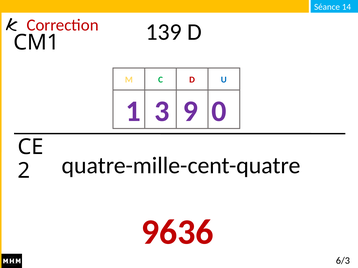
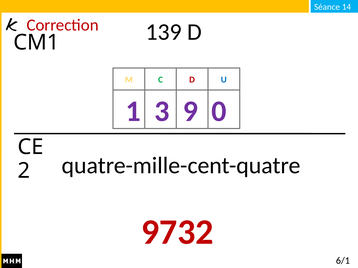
9636: 9636 -> 9732 (177, 233)
6/3: 6/3 -> 6/1 (343, 261)
